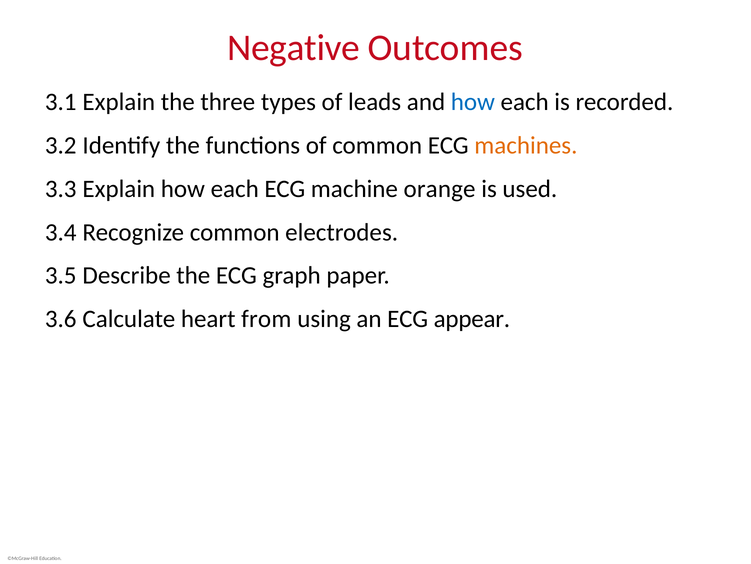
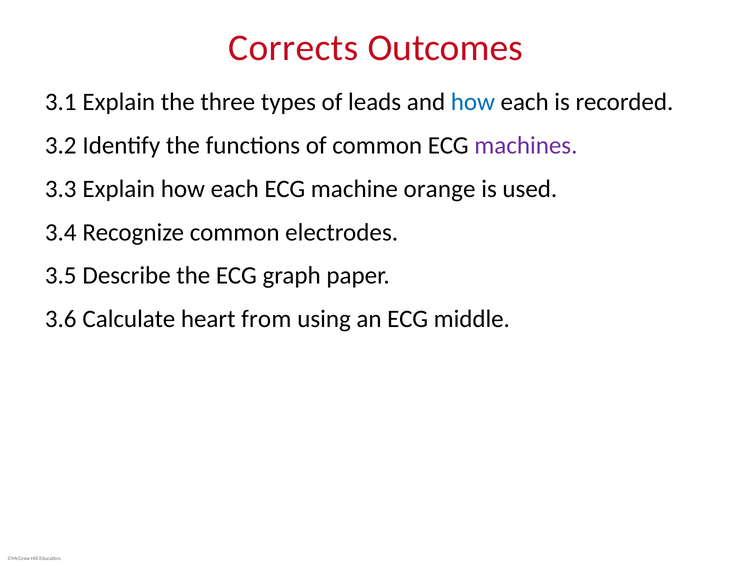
Negative: Negative -> Corrects (293, 48)
machines colour: orange -> purple (526, 145)
appear: appear -> middle (472, 319)
